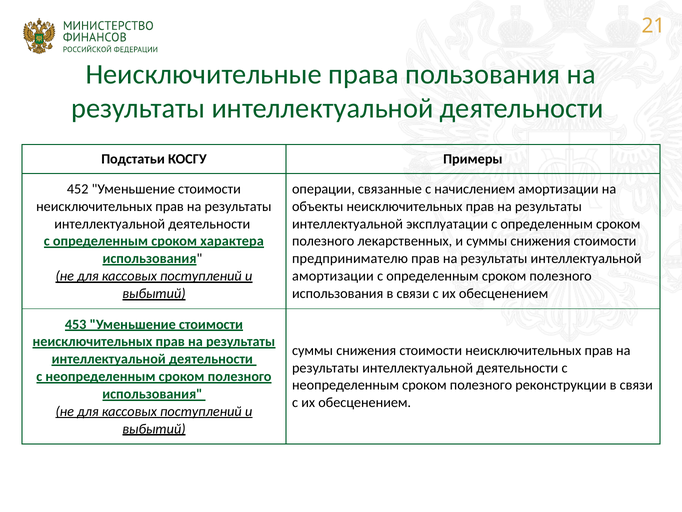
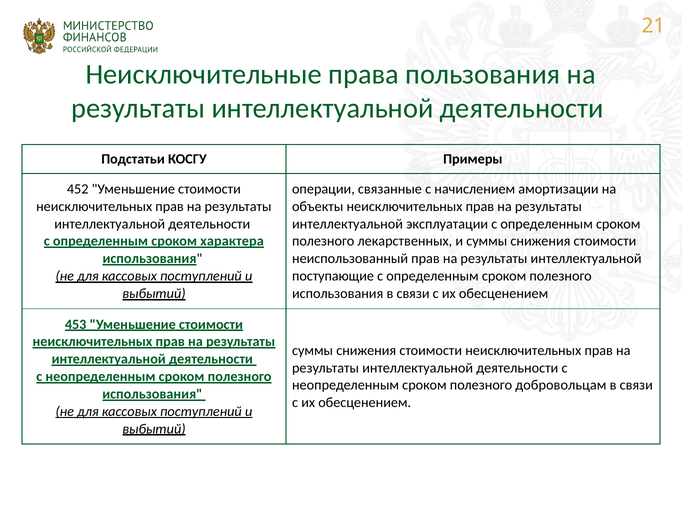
предпринимателю: предпринимателю -> неиспользованный (350, 258)
амортизации: амортизации -> поступающие (333, 276)
реконструкции: реконструкции -> добровольцам (561, 385)
